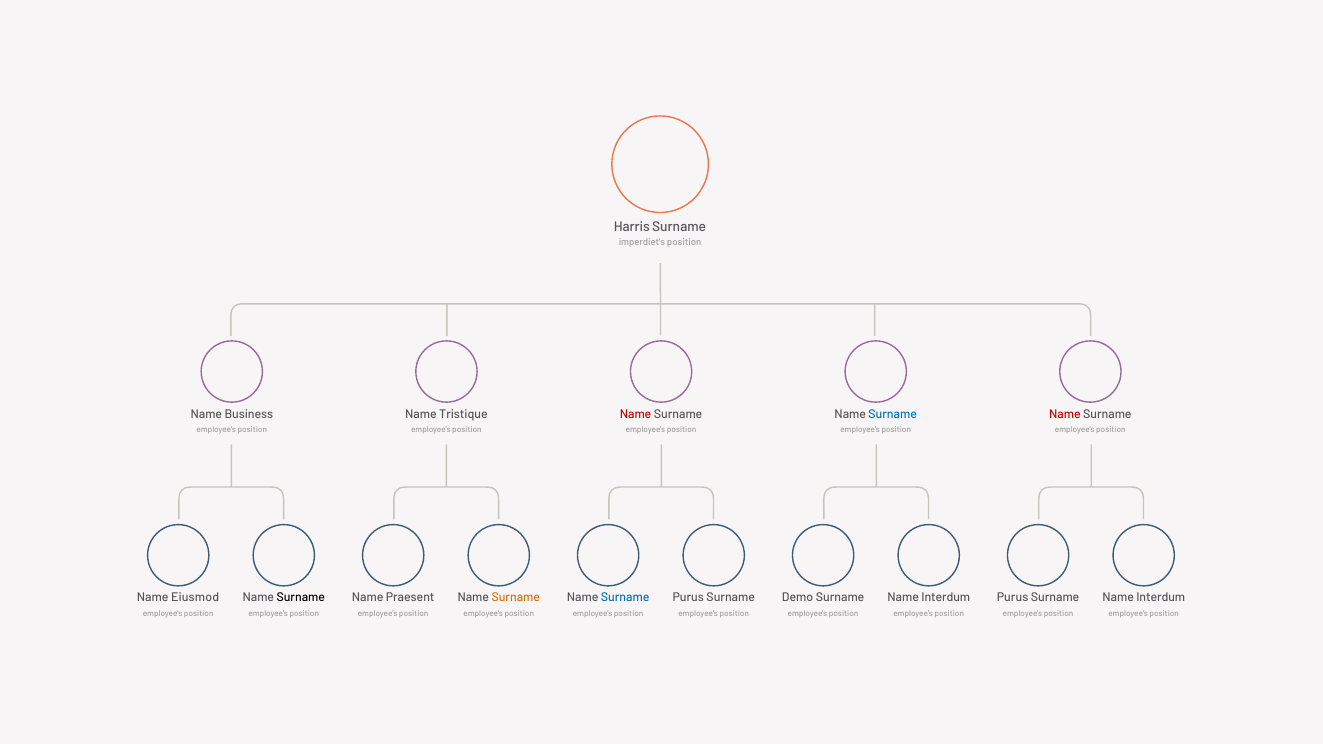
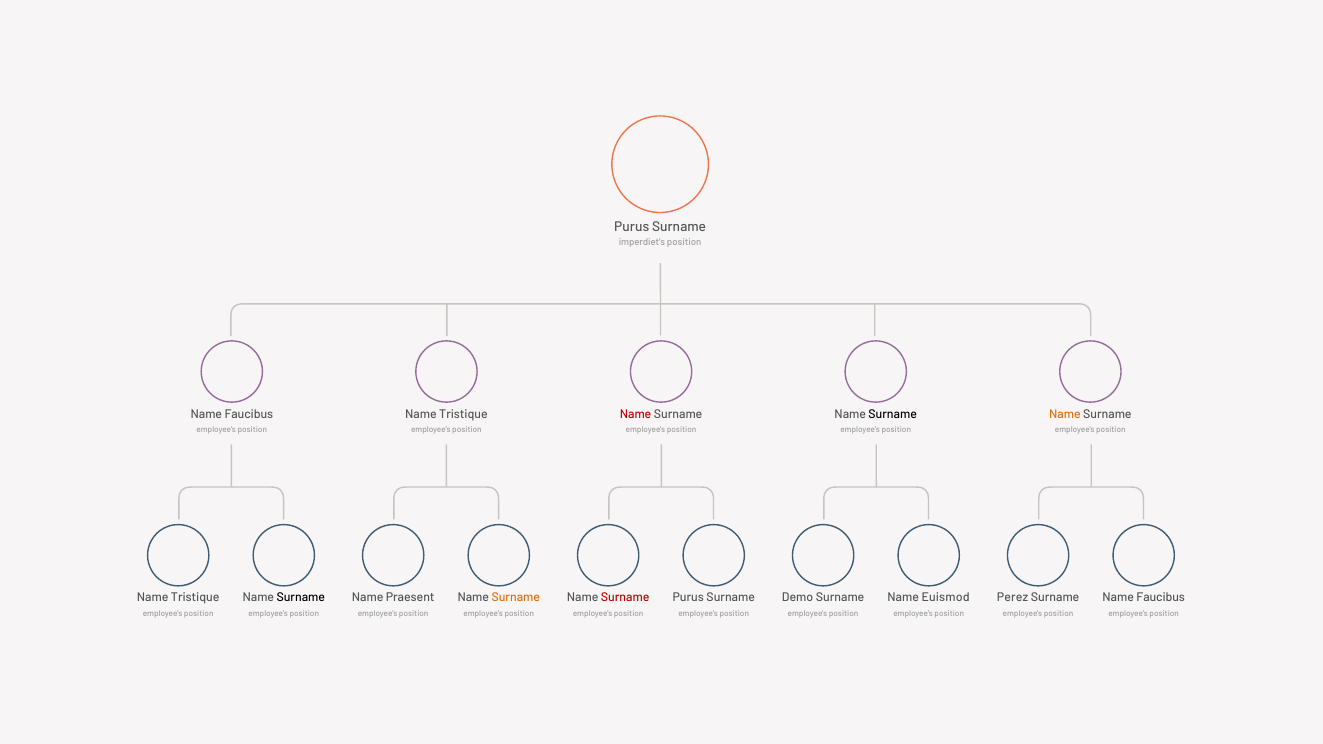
Harris: Harris -> Purus (632, 227)
Business: Business -> Faucibus (249, 414)
Surname colour: blue -> black (893, 414)
Name colour: red -> orange (1065, 414)
Eiusmod: Eiusmod -> Tristique (195, 598)
Surname colour: blue -> red (625, 598)
Interdum: Interdum -> Euismod (946, 598)
Purus: Purus -> Perez (1013, 598)
Interdum: Interdum -> Faucibus (1161, 598)
